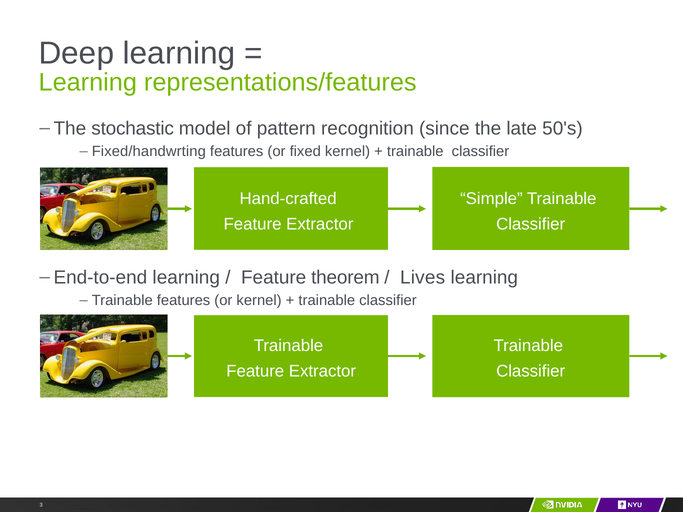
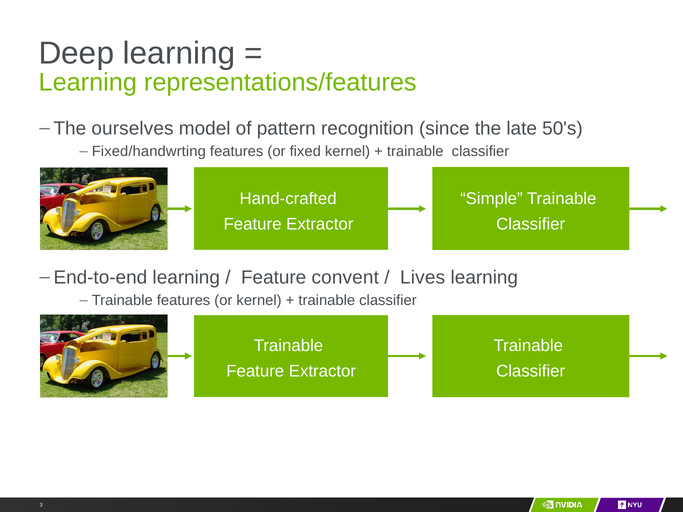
stochastic: stochastic -> ourselves (132, 128)
theorem: theorem -> convent (345, 278)
